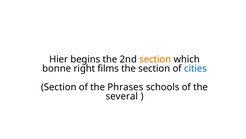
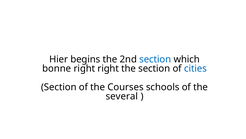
section colour: orange -> blue (155, 59)
right films: films -> right (108, 68)
Phrases: Phrases -> Courses (125, 87)
